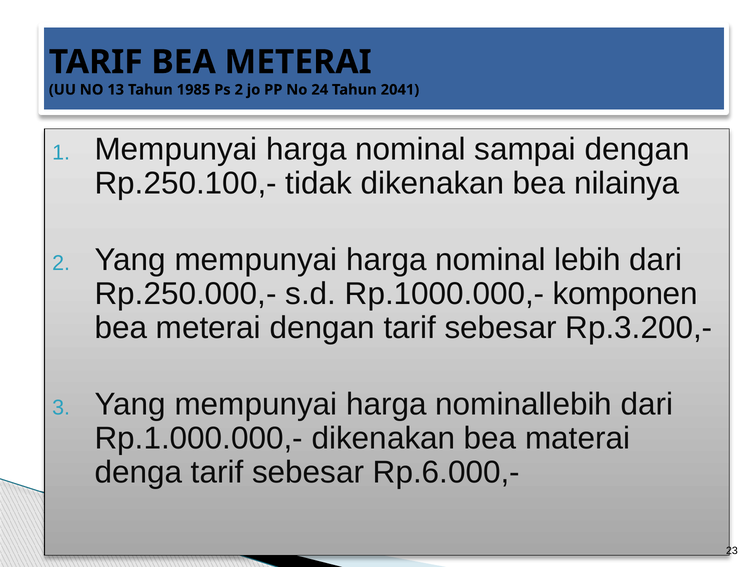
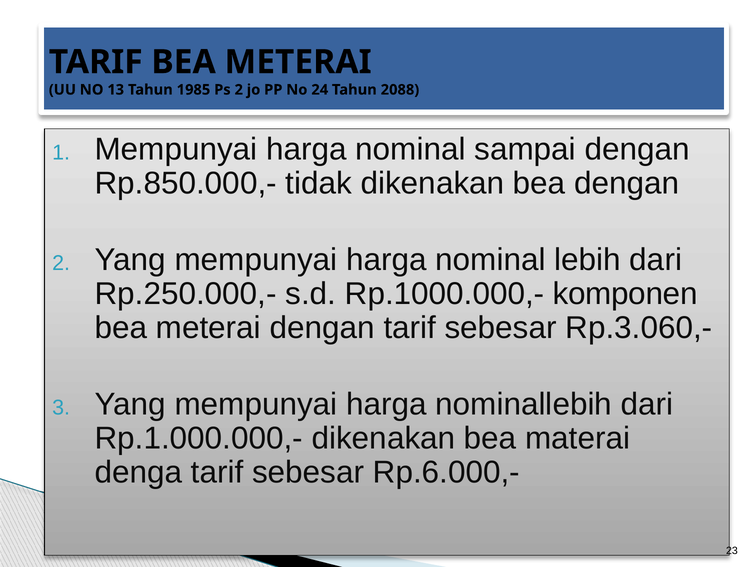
2041: 2041 -> 2088 (400, 90)
Rp.250.100,-: Rp.250.100,- -> Rp.850.000,- (186, 183)
bea nilainya: nilainya -> dengan (627, 183)
Rp.3.200,-: Rp.3.200,- -> Rp.3.060,- (639, 328)
